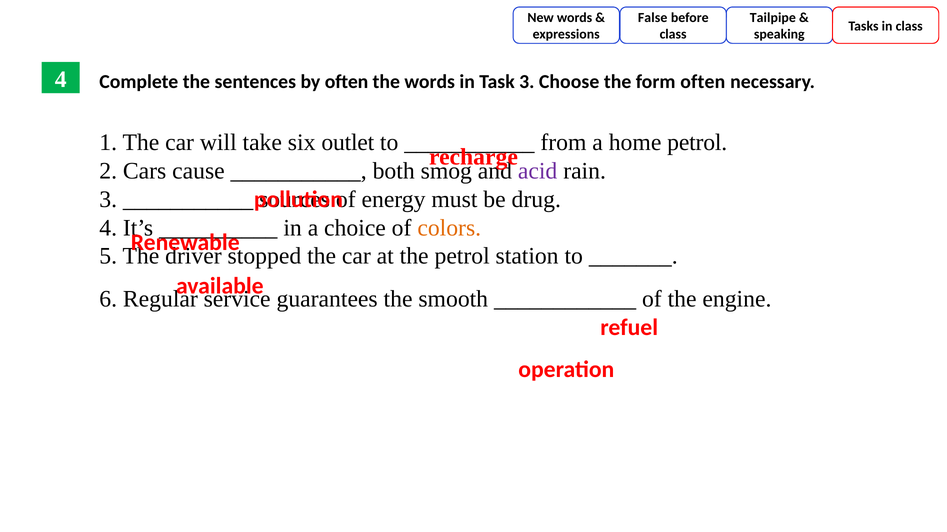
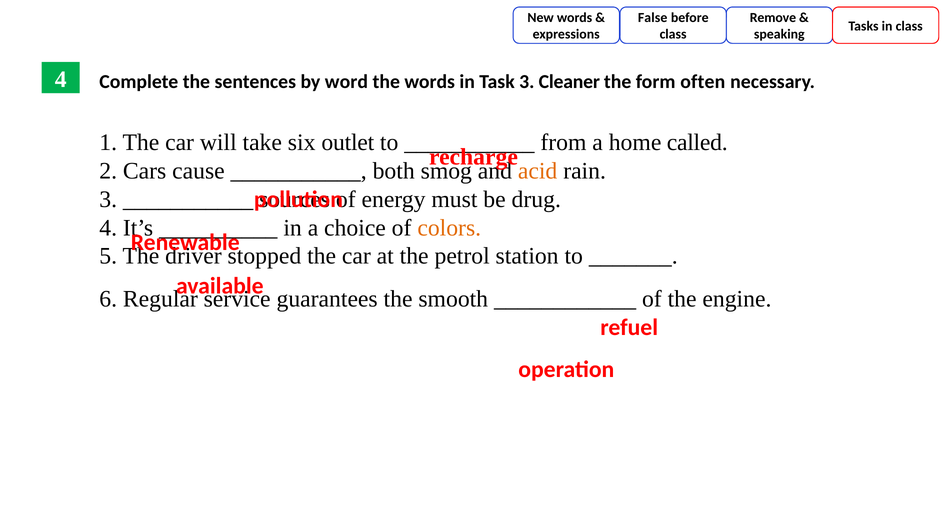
Tailpipe: Tailpipe -> Remove (773, 18)
by often: often -> word (346, 82)
Choose: Choose -> Cleaner (569, 82)
home petrol: petrol -> called (697, 143)
acid colour: purple -> orange (538, 171)
